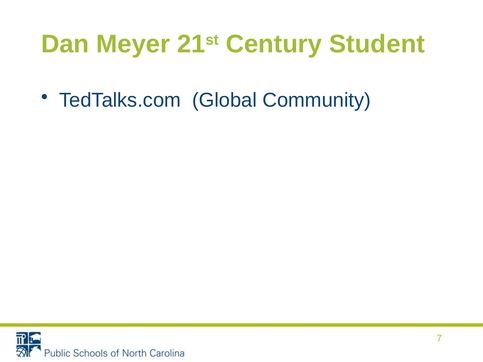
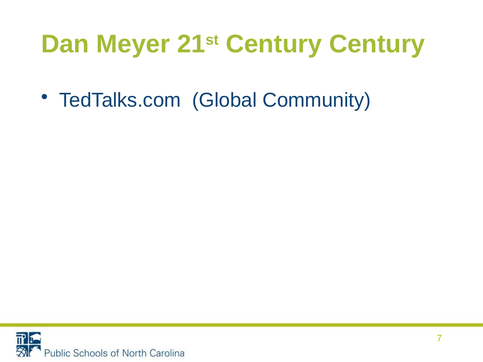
Century Student: Student -> Century (377, 44)
